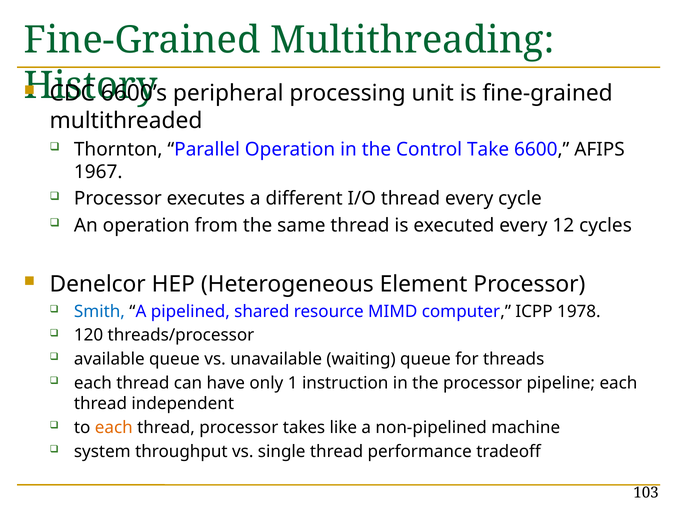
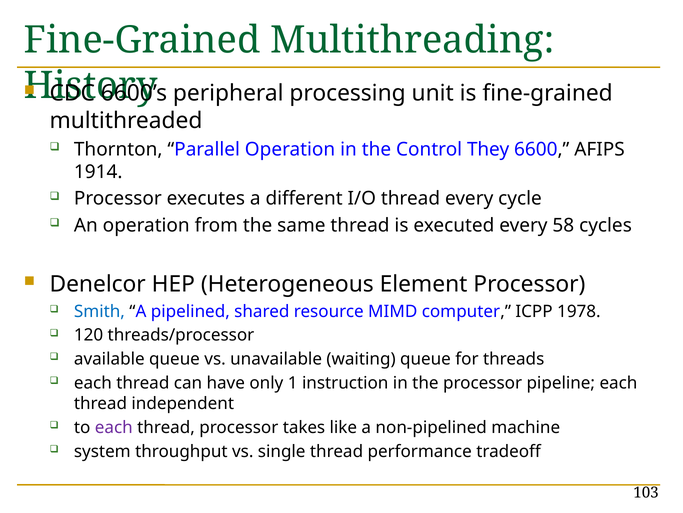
Take: Take -> They (488, 149)
1967: 1967 -> 1914 (98, 172)
12: 12 -> 58 (563, 225)
each colour: orange -> purple (114, 427)
